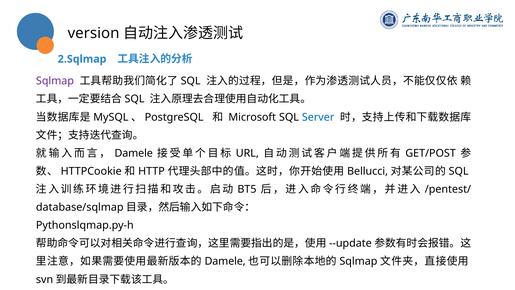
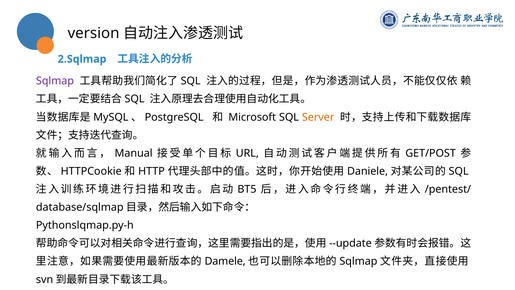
Server colour: blue -> orange (318, 117)
Damele: Damele -> Manual (134, 153)
Bellucci: Bellucci -> Daniele (368, 171)
